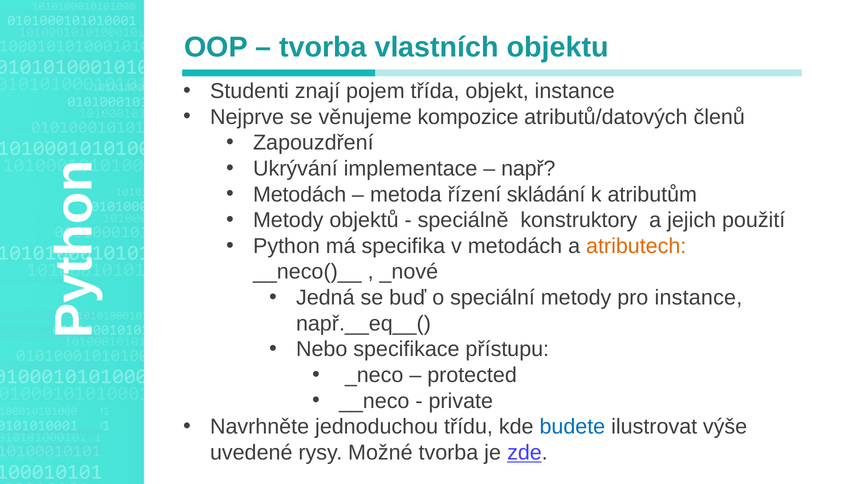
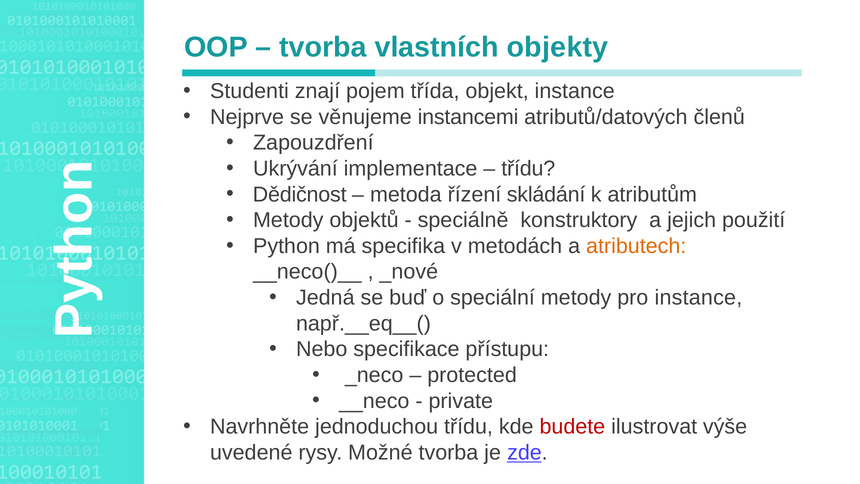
objektu: objektu -> objekty (558, 47)
kompozice: kompozice -> instancemi (468, 117)
např: např -> třídu (528, 169)
Metodách: Metodách -> Dědičnost (300, 194)
budete colour: blue -> red (572, 427)
